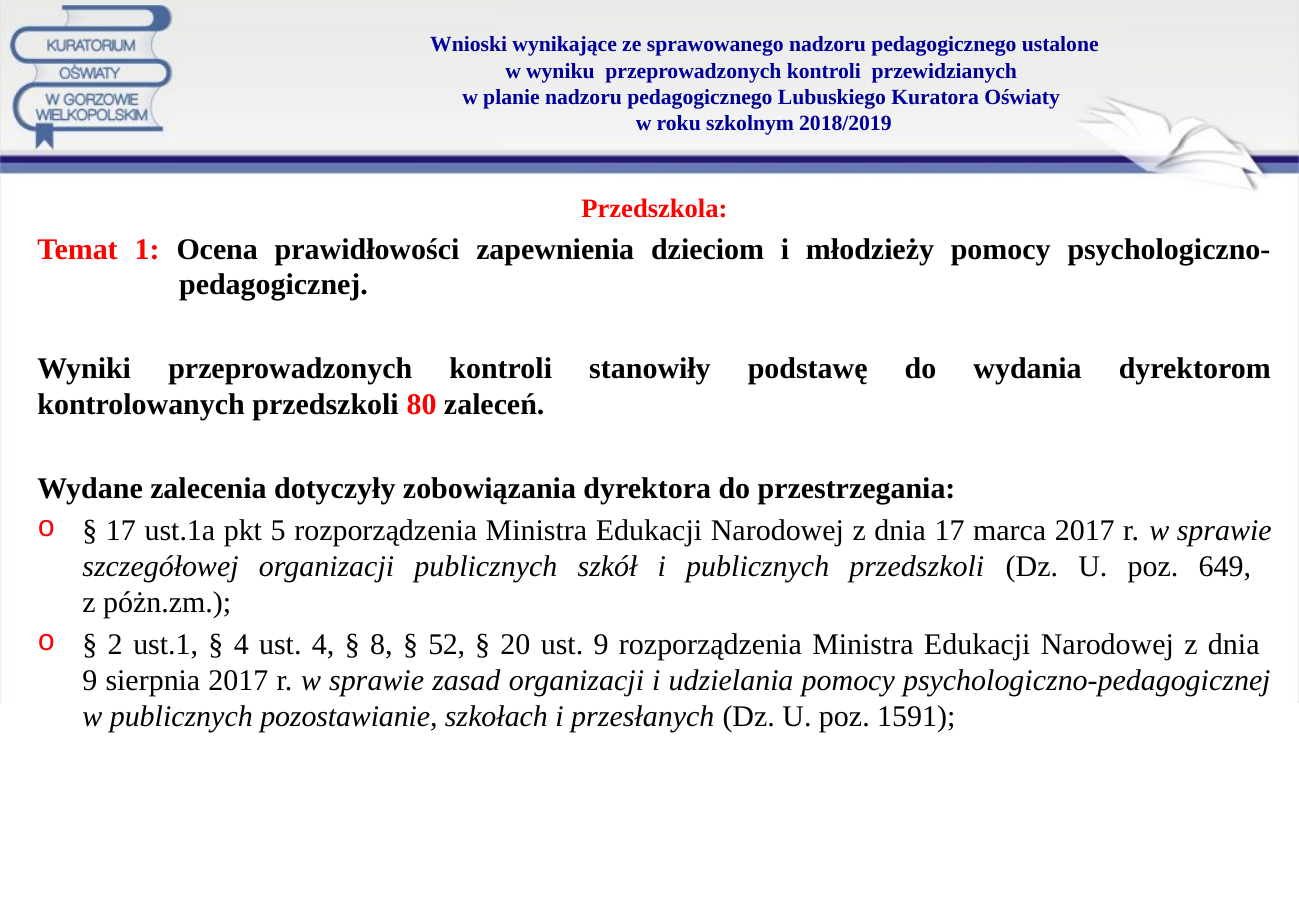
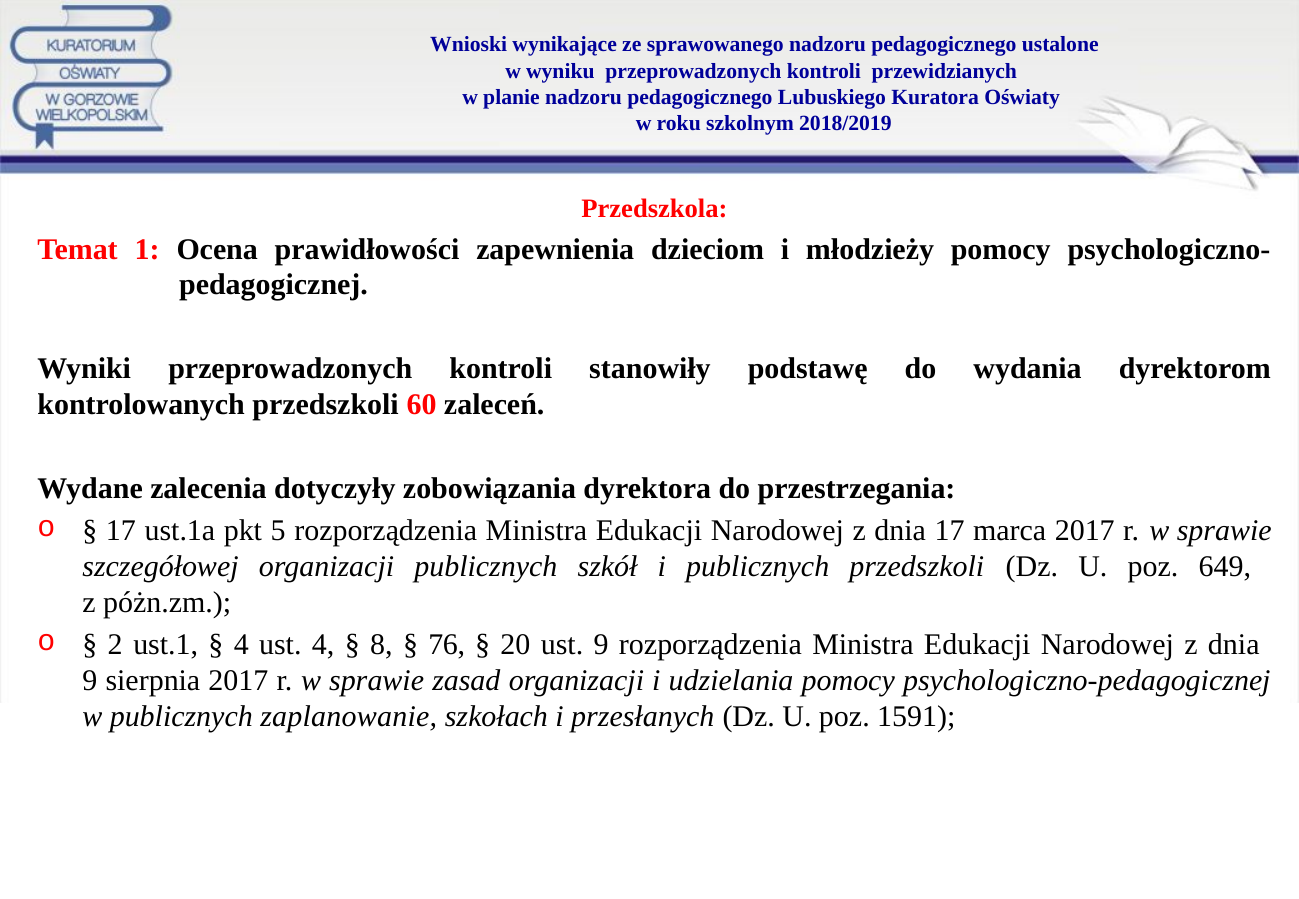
80: 80 -> 60 (422, 405)
52: 52 -> 76 (447, 645)
pozostawianie: pozostawianie -> zaplanowanie (349, 717)
